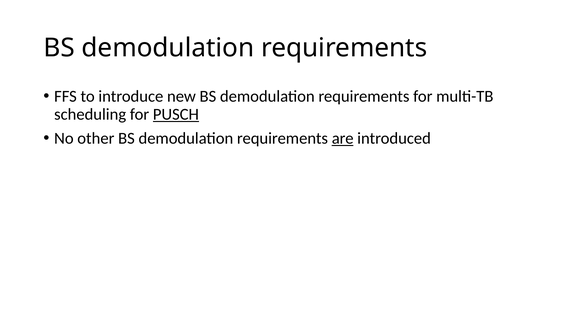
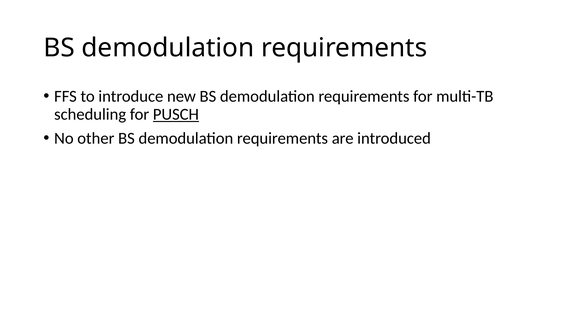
are underline: present -> none (343, 138)
